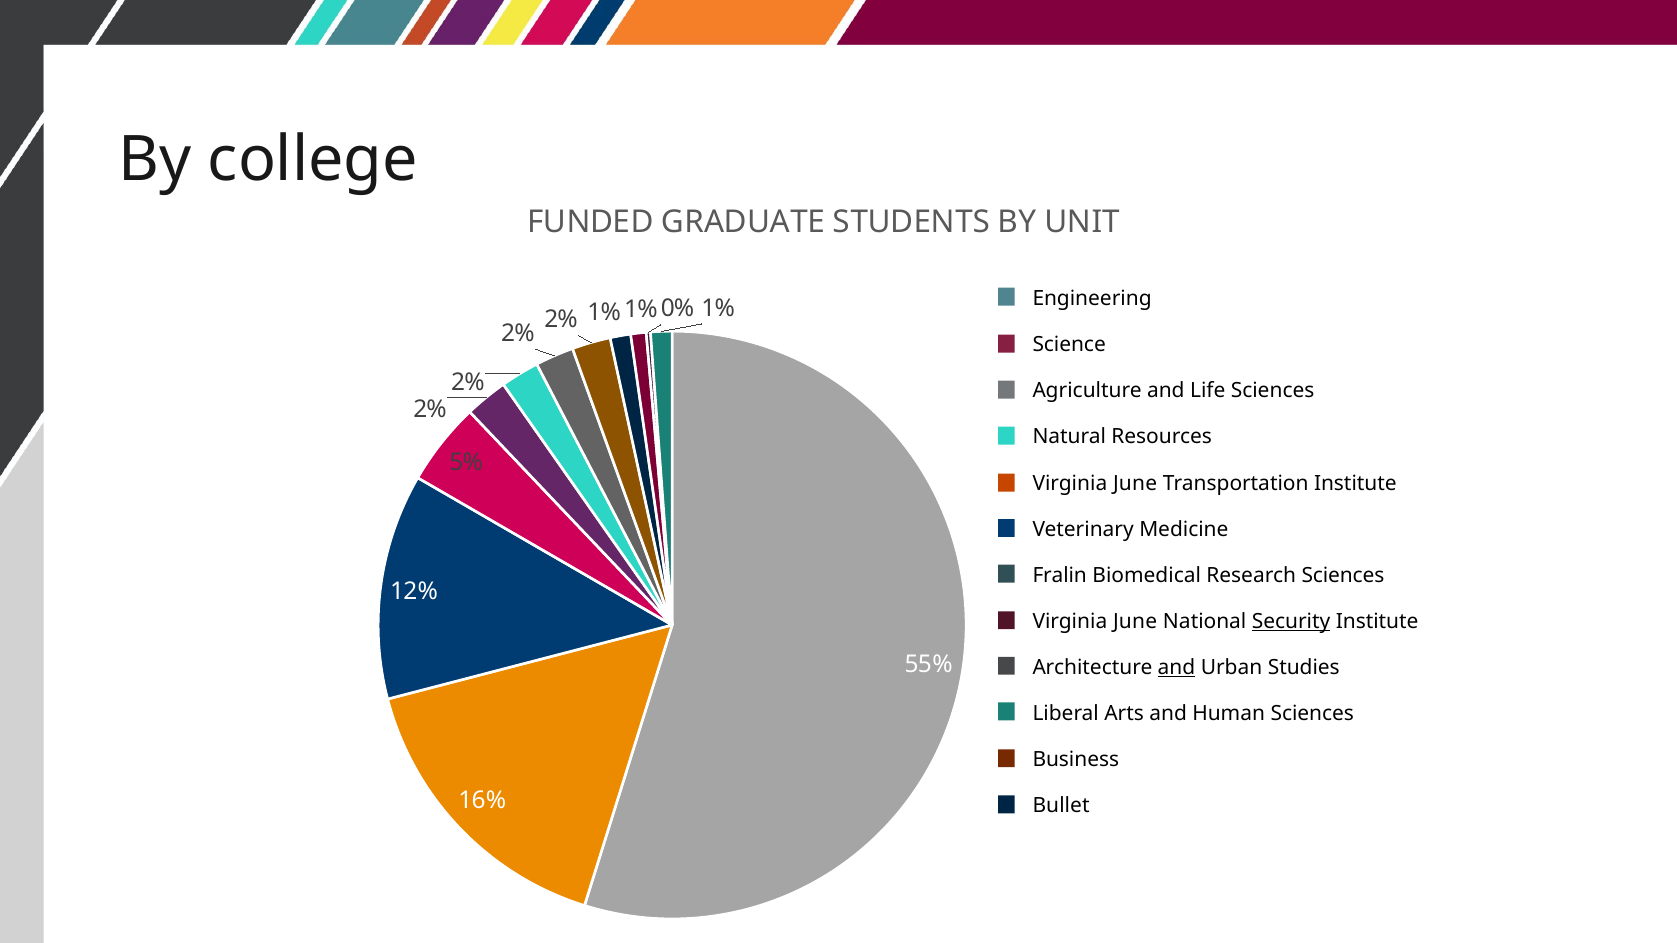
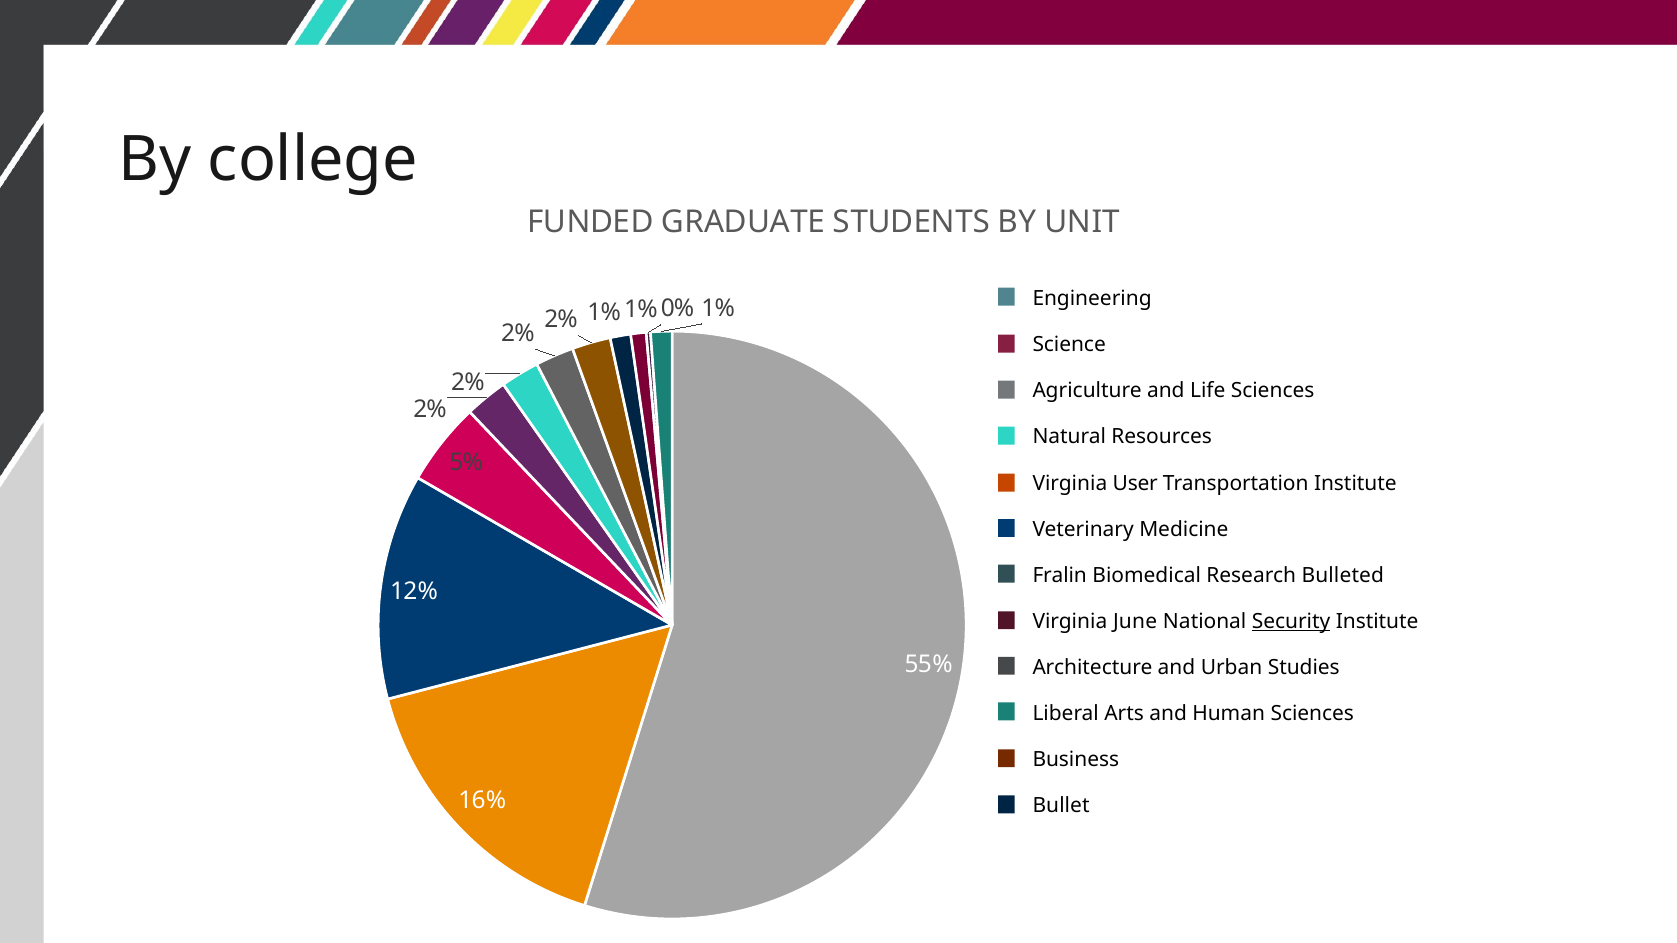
June: June -> User (1135, 483)
Sciences: Sciences -> Bulleted (1343, 575)
and underline: present -> none (1177, 668)
